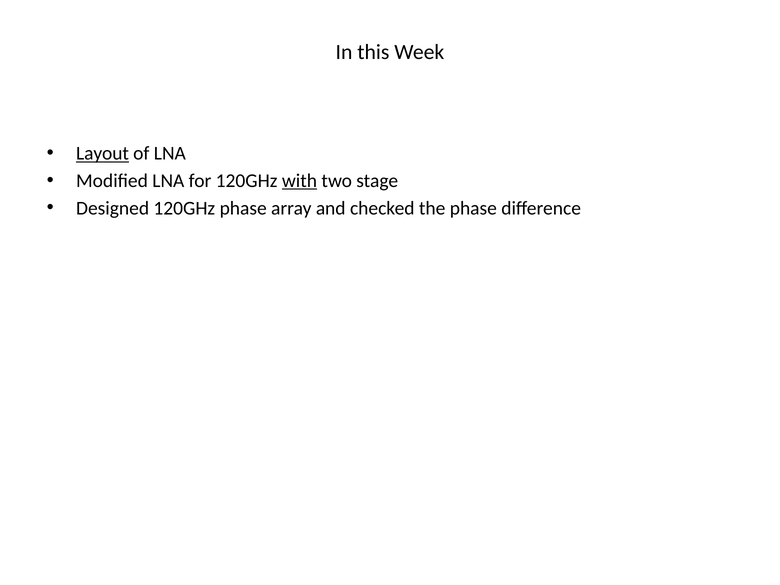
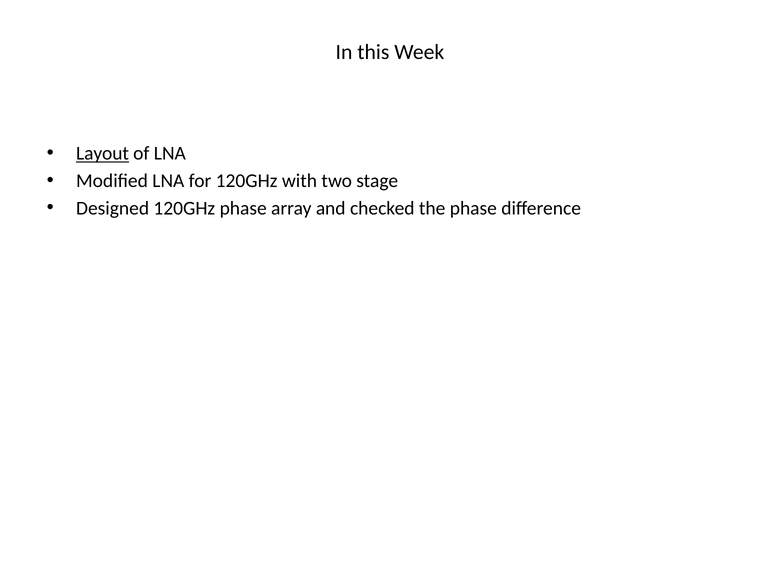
with underline: present -> none (300, 181)
